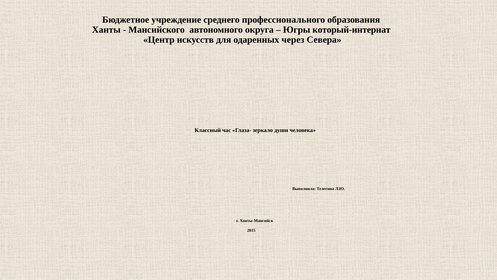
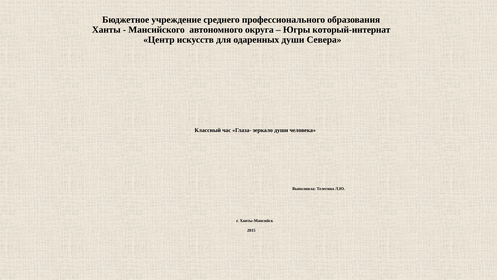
одаренных через: через -> души (293, 40)
